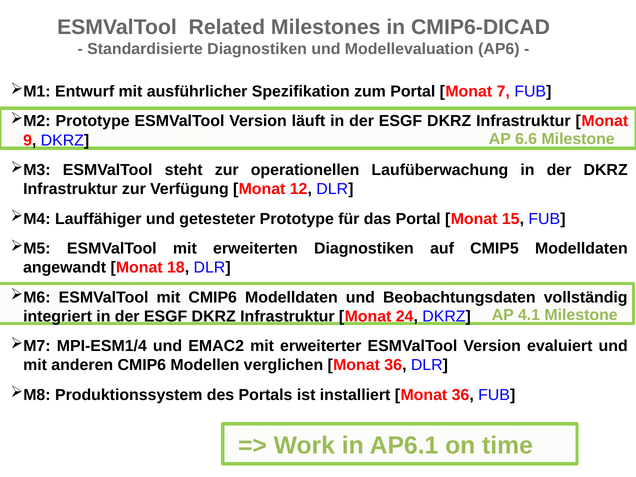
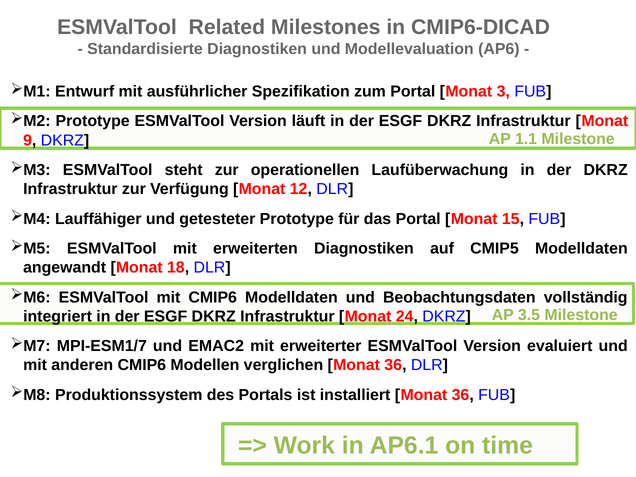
7: 7 -> 3 (503, 92)
6.6: 6.6 -> 1.1 (526, 139)
4.1: 4.1 -> 3.5 (529, 315)
MPI-ESM1/4: MPI-ESM1/4 -> MPI-ESM1/7 (102, 346)
